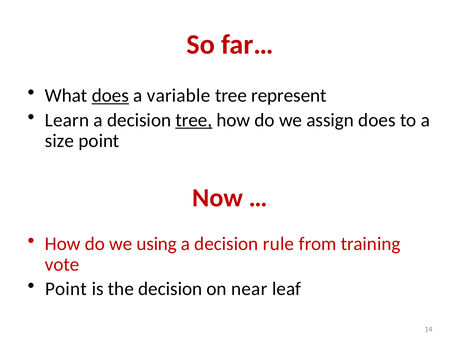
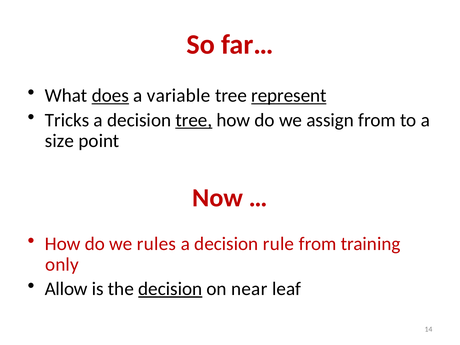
represent underline: none -> present (289, 96)
Learn: Learn -> Tricks (67, 120)
assign does: does -> from (377, 120)
using: using -> rules (156, 244)
vote: vote -> only (62, 264)
Point: Point -> Allow (66, 289)
decision underline: none -> present (170, 289)
